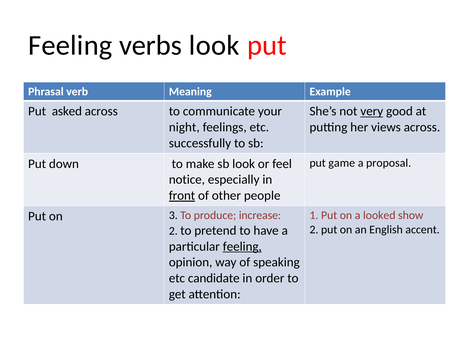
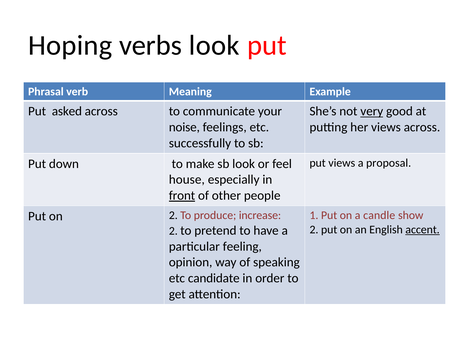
Feeling: Feeling -> Hoping (70, 45)
night: night -> noise (184, 128)
put game: game -> views (342, 163)
notice: notice -> house (187, 180)
looked: looked -> candle (379, 216)
on 3: 3 -> 2 (173, 216)
accent underline: none -> present (423, 230)
feeling underline: present -> none (242, 247)
